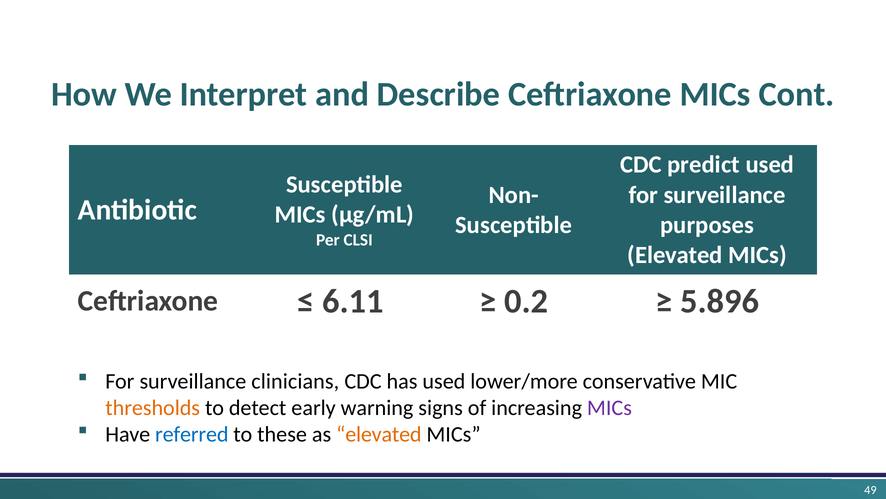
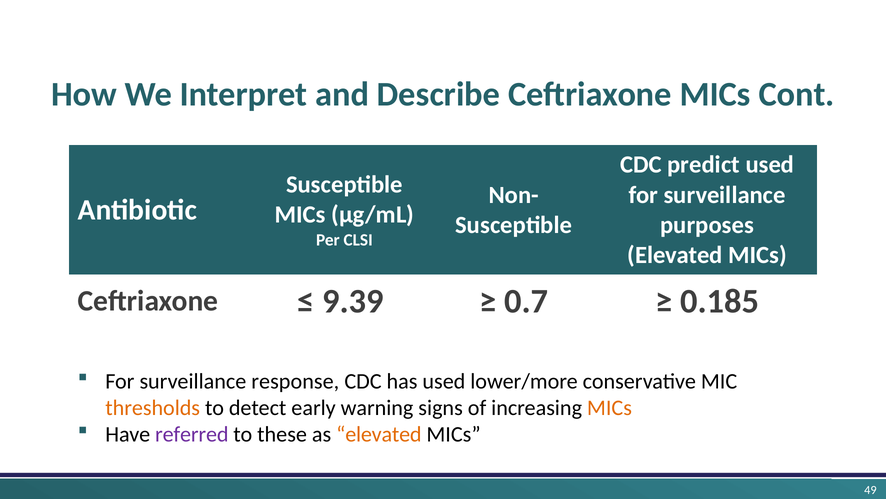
6.11: 6.11 -> 9.39 (353, 301)
0.2: 0.2 -> 0.7 (526, 301)
5.896: 5.896 -> 0.185 (720, 301)
clinicians: clinicians -> response (295, 381)
MICs colour: purple -> orange (609, 408)
referred colour: blue -> purple (192, 434)
